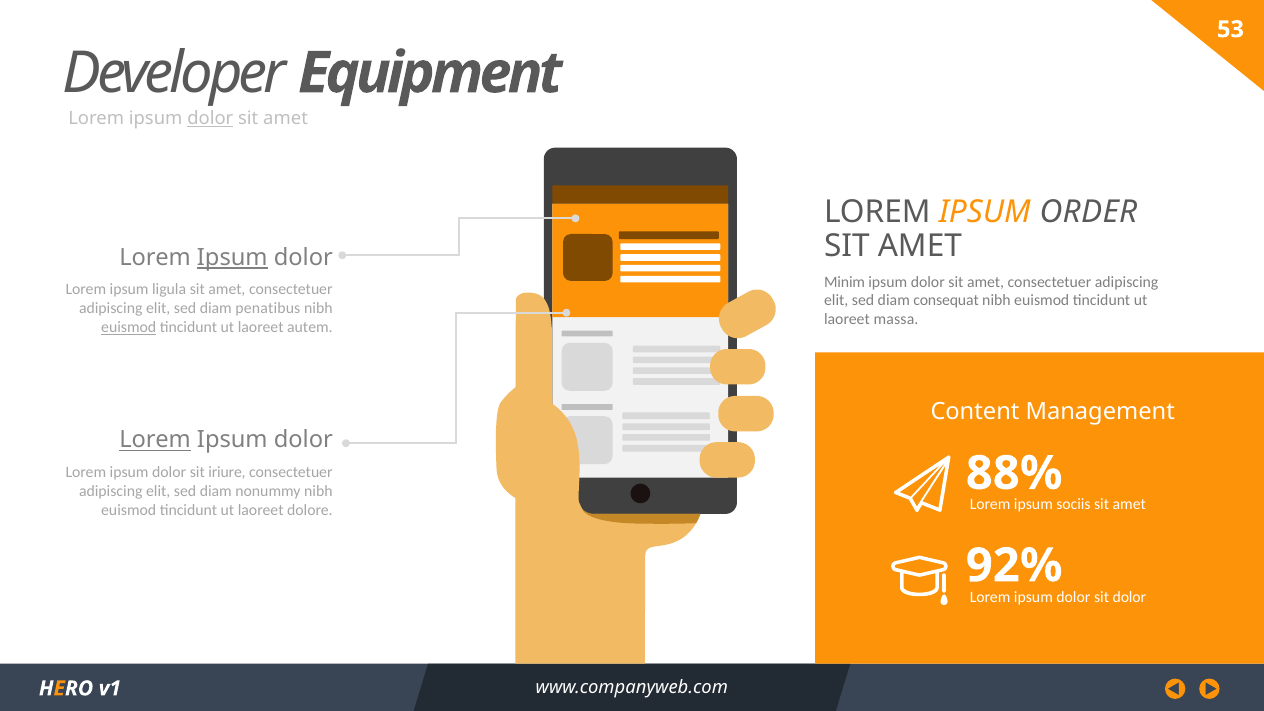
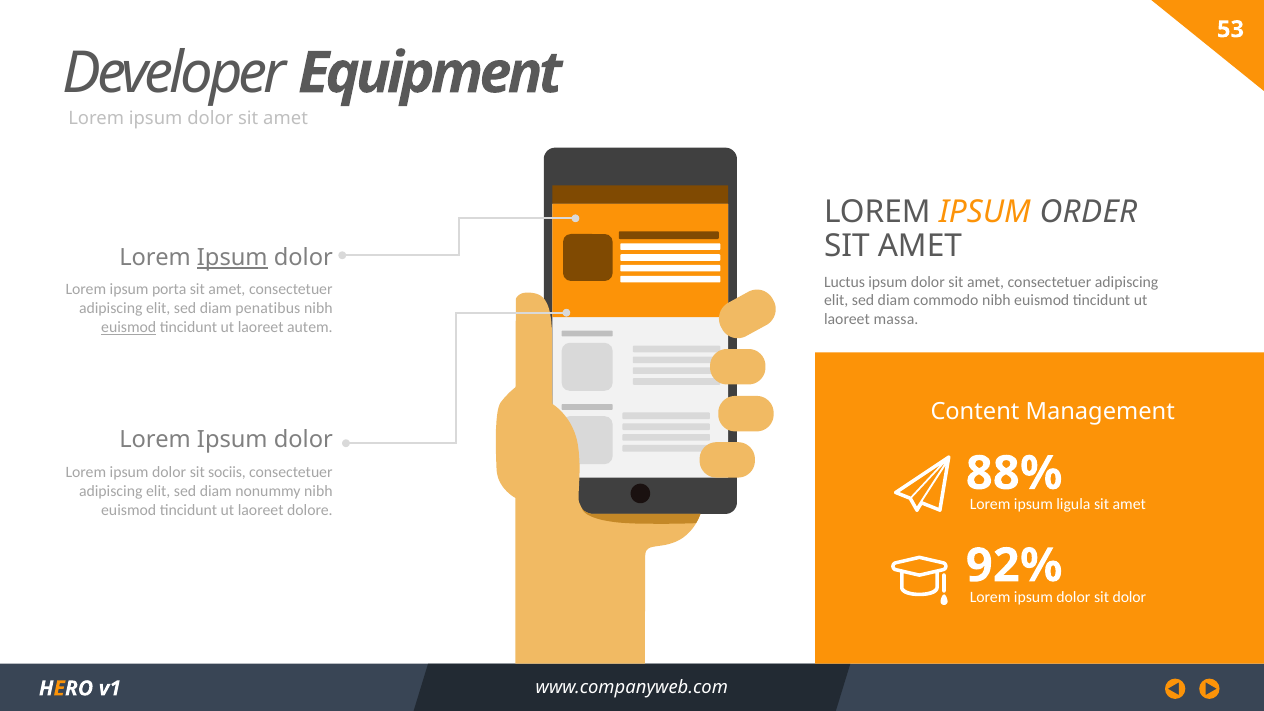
dolor underline: present -> none (210, 119)
Minim: Minim -> Luctus (845, 282)
ligula: ligula -> porta (169, 290)
consequat: consequat -> commodo (946, 301)
Lorem underline: present -> none (155, 440)
iriure: iriure -> sociis (227, 472)
sociis: sociis -> ligula (1073, 505)
